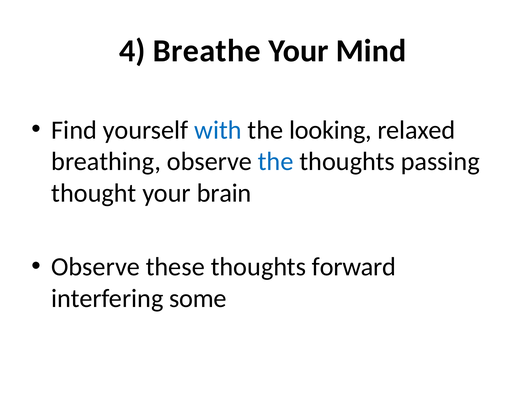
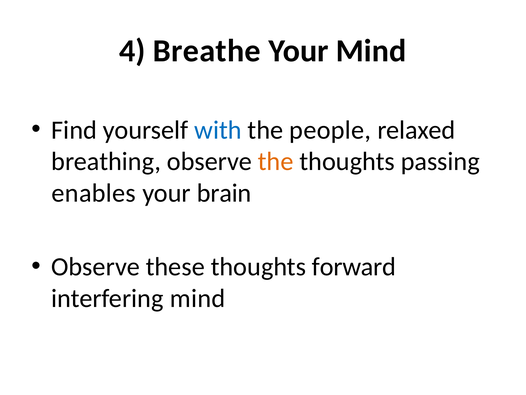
looking: looking -> people (330, 130)
the colour: blue -> orange (276, 161)
thought: thought -> enables (94, 193)
interfering some: some -> mind (198, 298)
